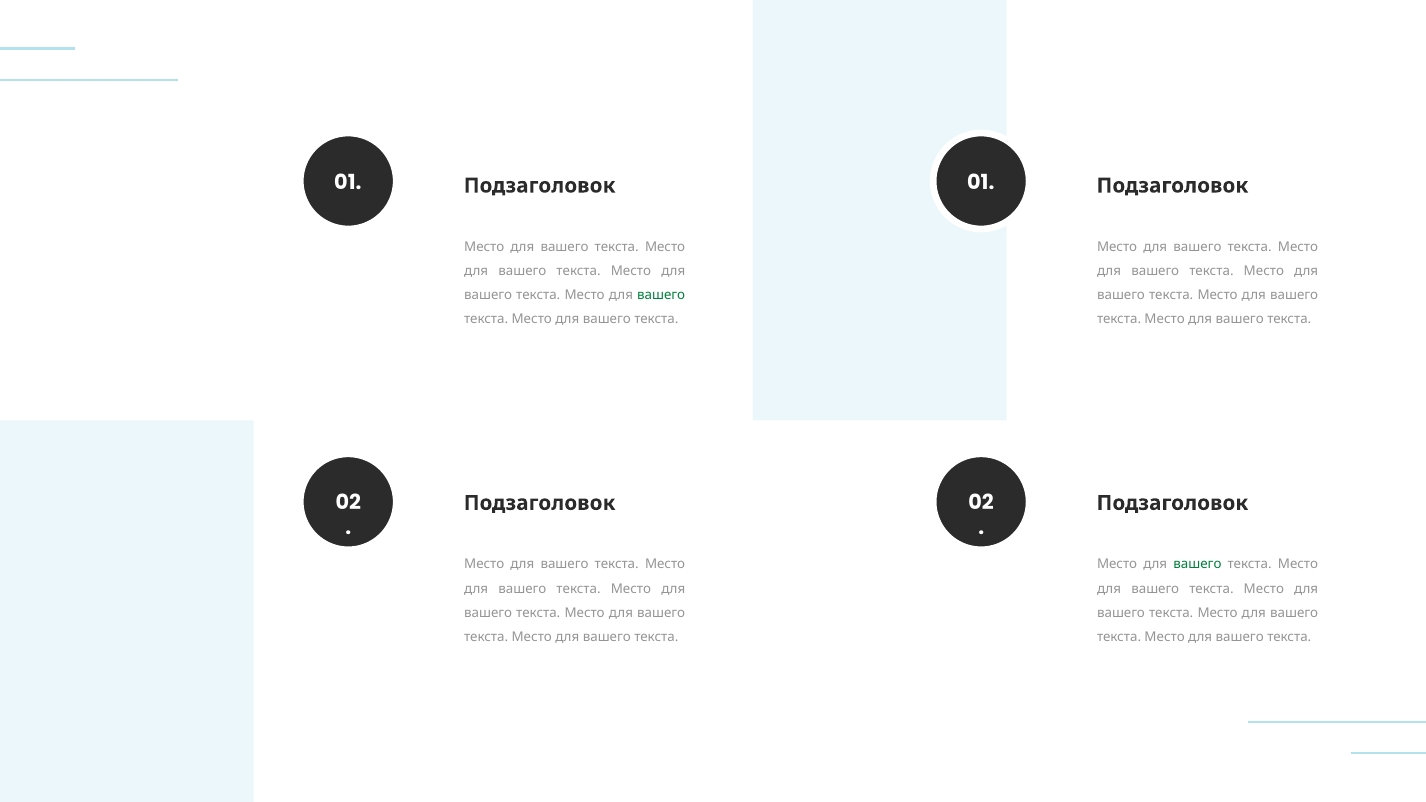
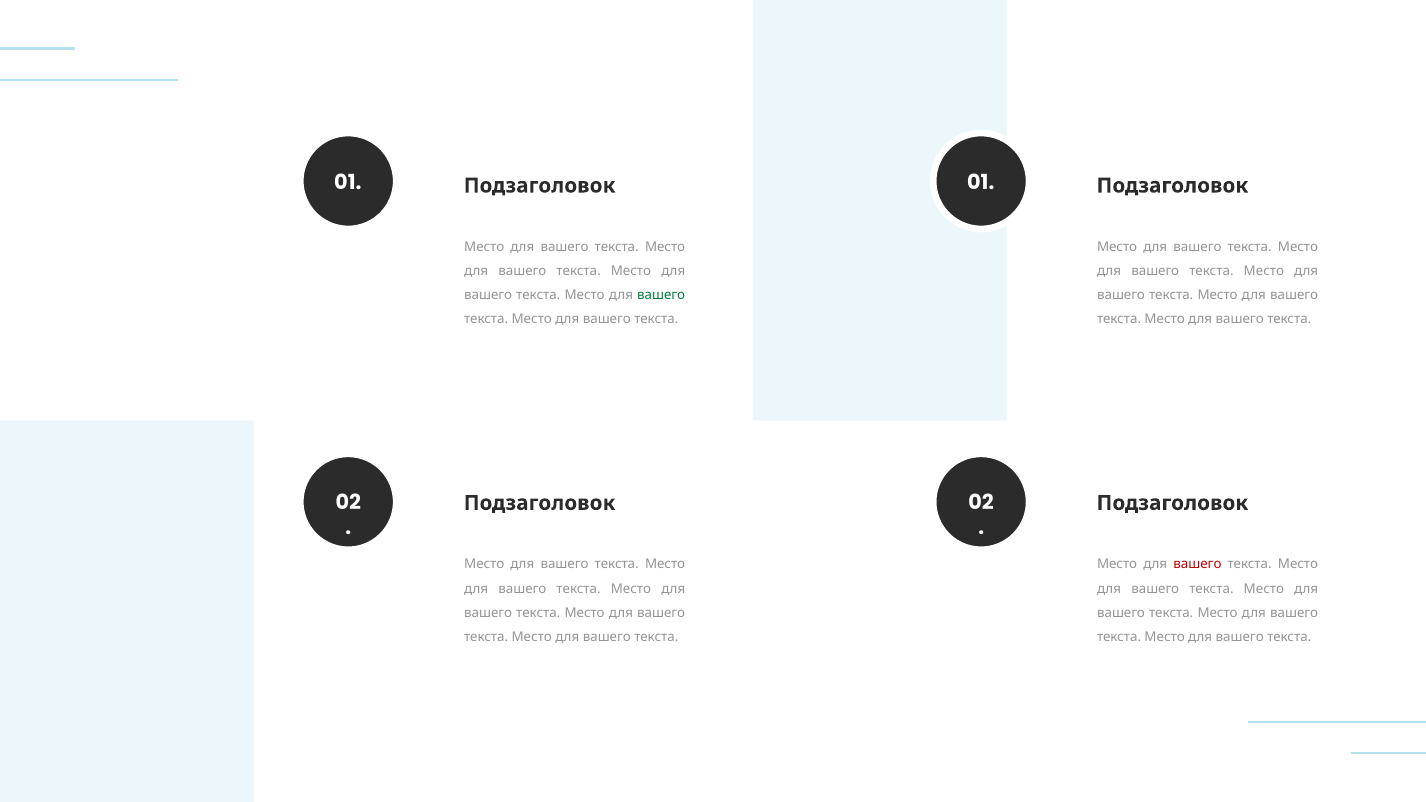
вашего colour: green -> red (1197, 565)
